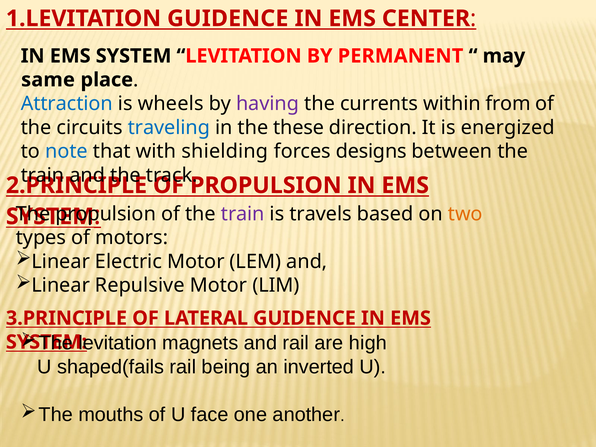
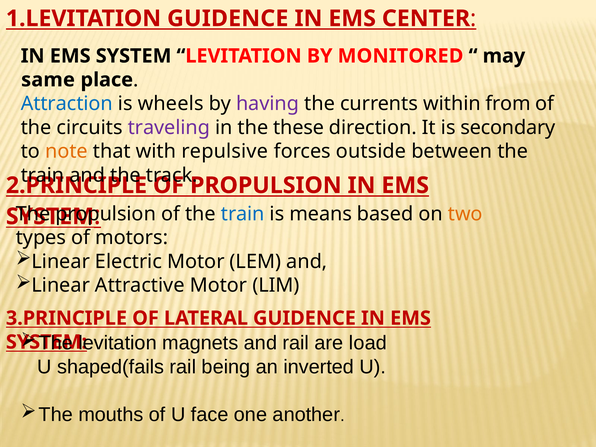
PERMANENT: PERMANENT -> MONITORED (401, 56)
traveling colour: blue -> purple (169, 127)
energized: energized -> secondary (508, 127)
note colour: blue -> orange (66, 151)
shielding: shielding -> repulsive (225, 151)
designs: designs -> outside (371, 151)
train colour: purple -> blue (243, 214)
travels: travels -> means (321, 214)
Repulsive: Repulsive -> Attractive (140, 285)
high: high -> load (368, 343)
